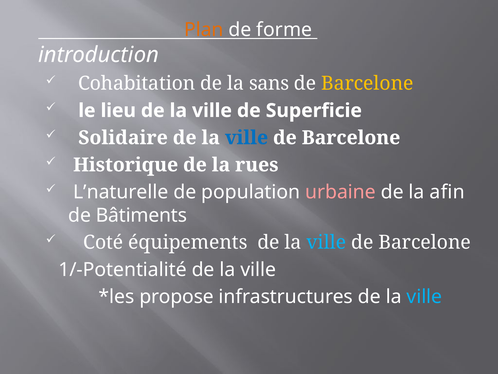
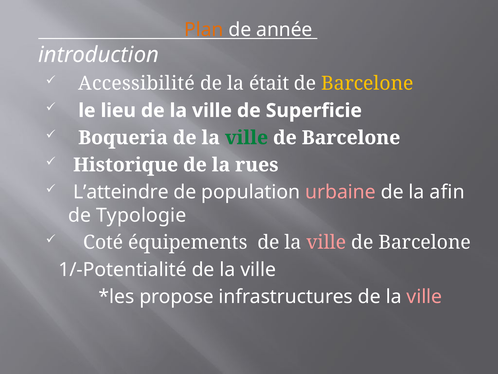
forme: forme -> année (284, 30)
Cohabitation: Cohabitation -> Accessibilité (137, 83)
sans: sans -> était (269, 83)
Solidaire: Solidaire -> Boqueria (123, 138)
ville colour: blue -> green (247, 138)
L’naturelle: L’naturelle -> L’atteindre (121, 192)
Bâtiments: Bâtiments -> Typologie (141, 215)
ville colour: light blue -> pink (326, 242)
ville colour: light blue -> pink (424, 297)
